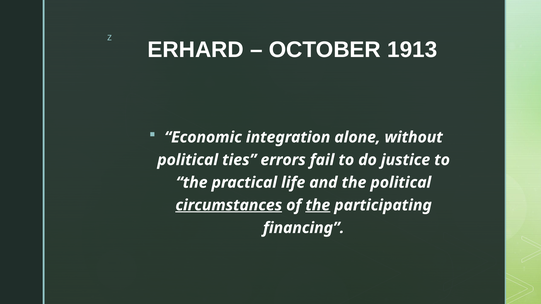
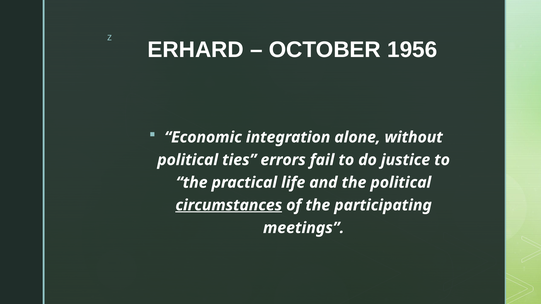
1913: 1913 -> 1956 (412, 50)
the underline: present -> none (318, 205)
financing: financing -> meetings (304, 228)
